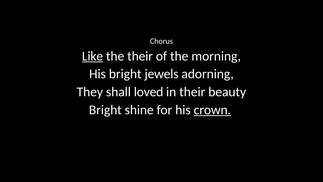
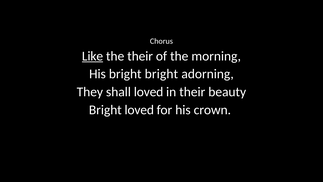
bright jewels: jewels -> bright (161, 74)
Bright shine: shine -> loved (139, 110)
crown underline: present -> none (212, 110)
